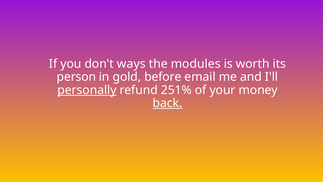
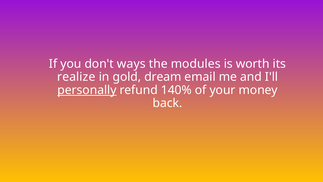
person: person -> realize (76, 77)
before: before -> dream (163, 77)
251%: 251% -> 140% (176, 90)
back underline: present -> none (168, 103)
